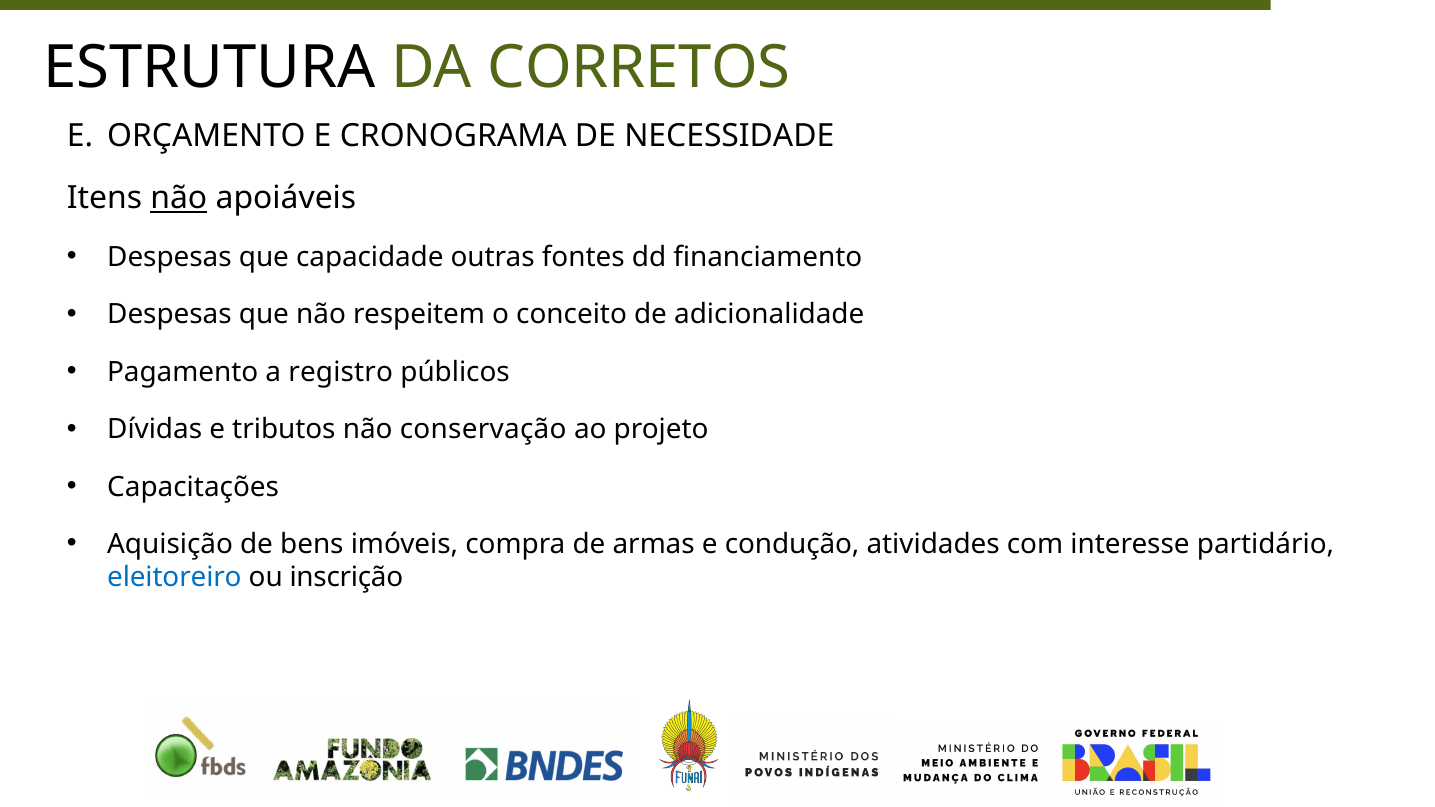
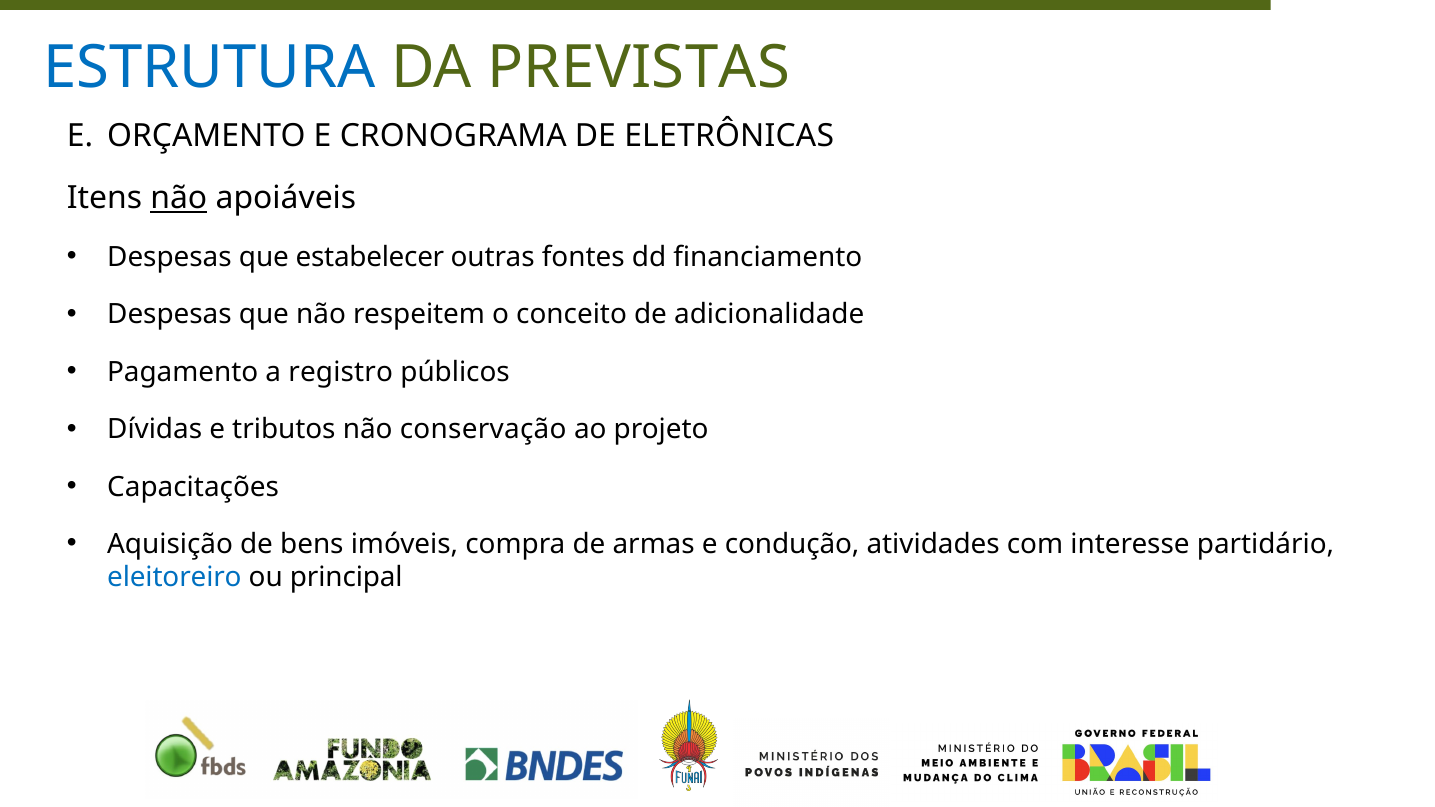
ESTRUTURA colour: black -> blue (210, 68)
CORRETOS: CORRETOS -> PREVISTAS (639, 68)
NECESSIDADE: NECESSIDADE -> ELETRÔNICAS (729, 136)
capacidade: capacidade -> estabelecer (370, 257)
inscrição: inscrição -> principal (346, 578)
